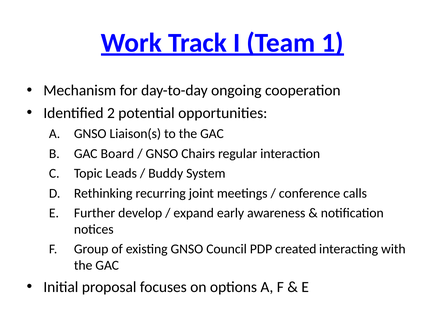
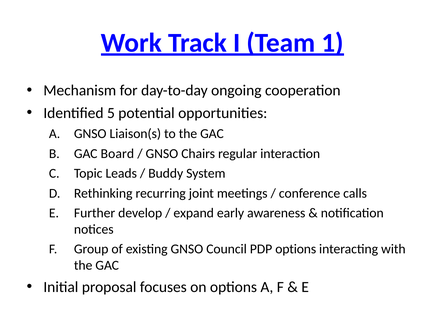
2: 2 -> 5 (111, 113)
PDP created: created -> options (296, 249)
